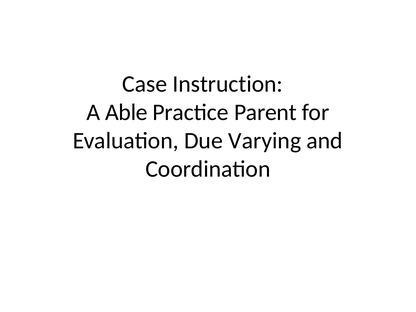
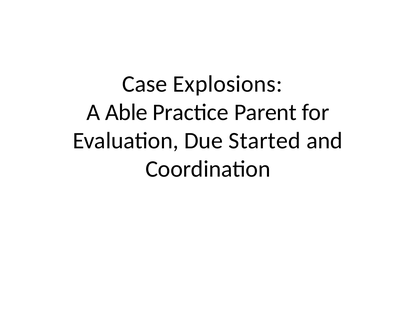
Instruction: Instruction -> Explosions (228, 84)
Varying: Varying -> Started (265, 141)
